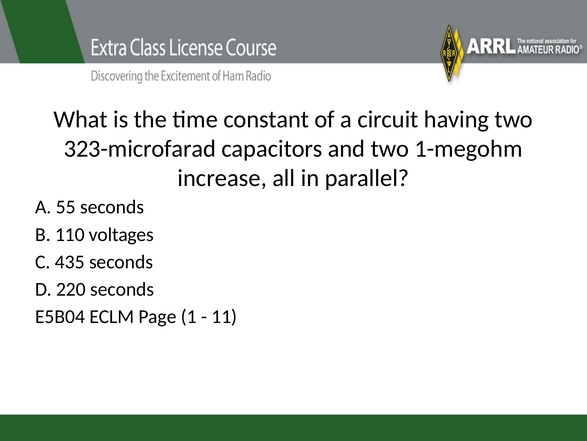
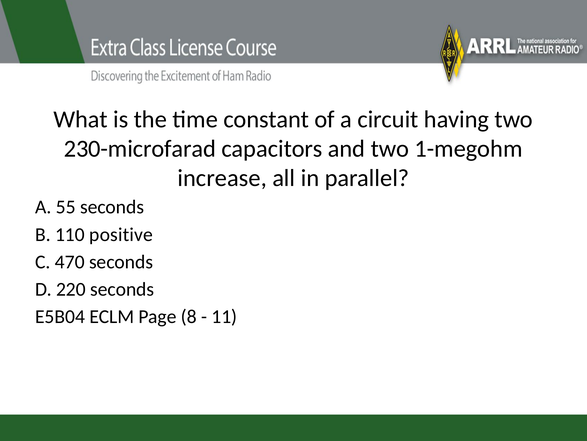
323-microfarad: 323-microfarad -> 230-microfarad (140, 148)
voltages: voltages -> positive (121, 234)
435: 435 -> 470 (70, 262)
1: 1 -> 8 (189, 316)
